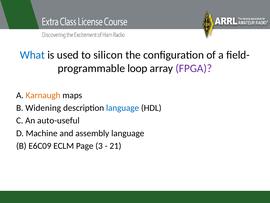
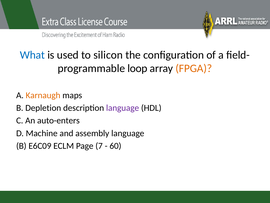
FPGA colour: purple -> orange (194, 68)
Widening: Widening -> Depletion (43, 108)
language colour: blue -> purple (123, 108)
auto-useful: auto-useful -> auto-enters (58, 120)
3: 3 -> 7 (99, 145)
21: 21 -> 60 (115, 145)
